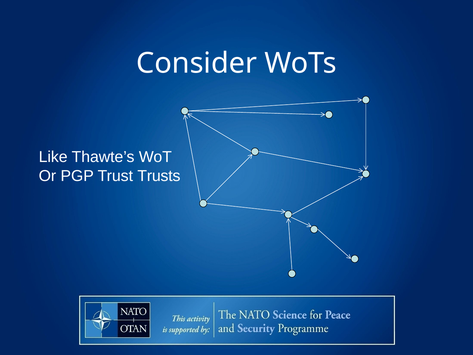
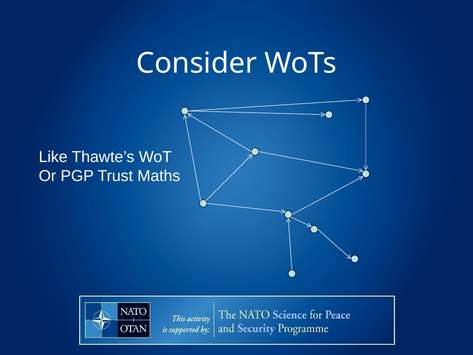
Trusts: Trusts -> Maths (159, 176)
